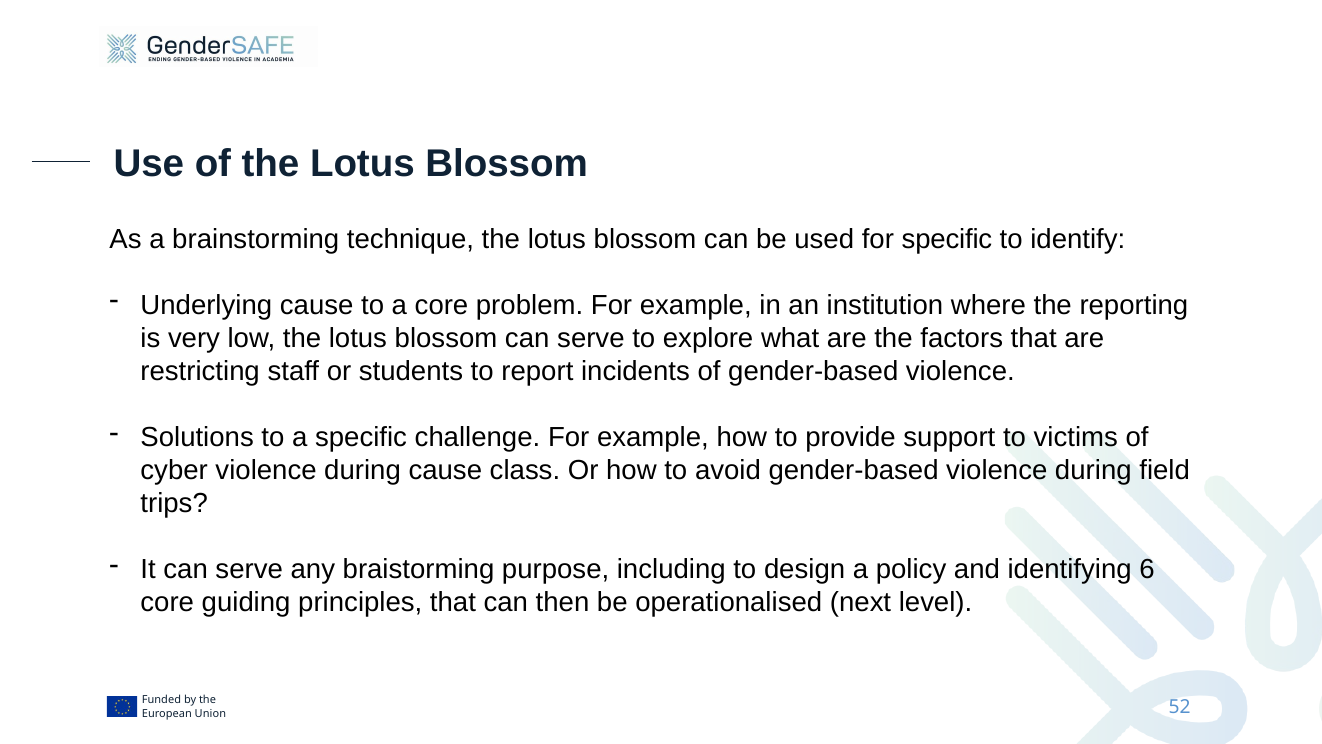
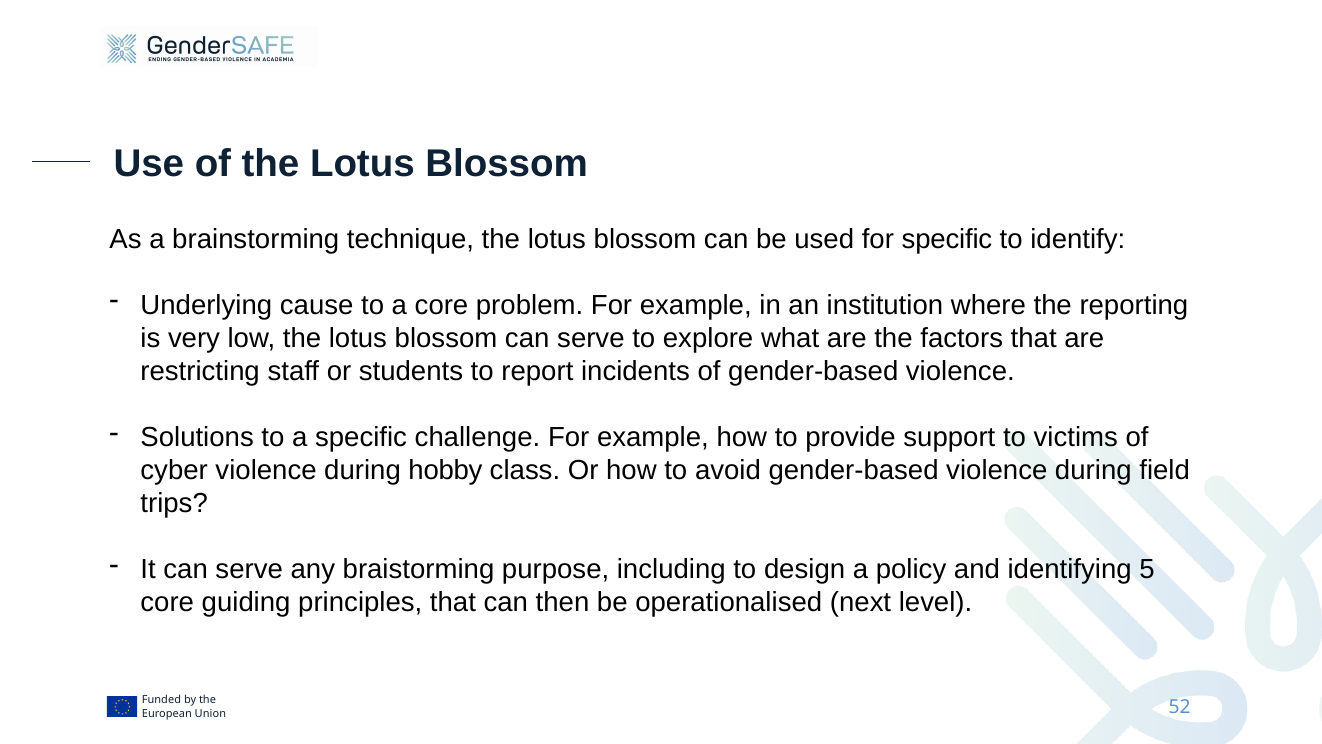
during cause: cause -> hobby (445, 470)
6: 6 -> 5 (1147, 569)
